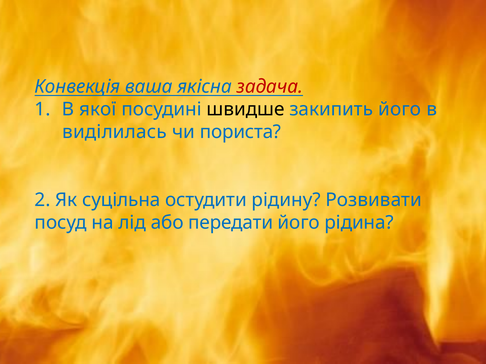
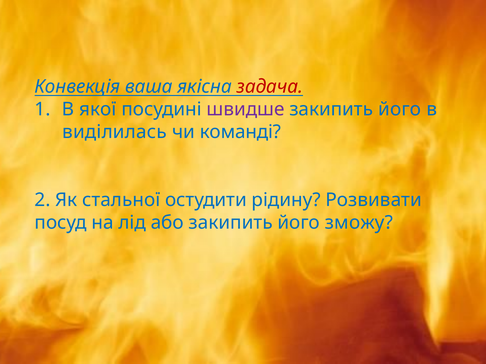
швидше colour: black -> purple (246, 110)
пориста: пориста -> команді (240, 132)
суцільна: суцільна -> стальної (121, 200)
або передати: передати -> закипить (231, 223)
рідина: рідина -> зможу (359, 223)
